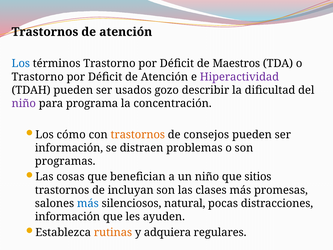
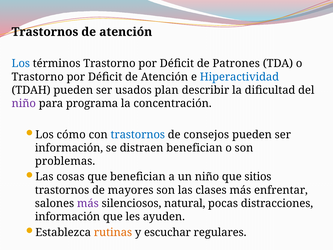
Maestros: Maestros -> Patrones (236, 63)
Hiperactividad colour: purple -> blue (239, 77)
gozo: gozo -> plan (167, 90)
trastornos colour: orange -> blue (138, 134)
distraen problemas: problemas -> benefician (194, 148)
programas: programas -> problemas (65, 161)
incluyan: incluyan -> mayores (131, 190)
promesas: promesas -> enfrentar (281, 190)
más colour: blue -> purple (88, 203)
adquiera: adquiera -> escuchar (167, 232)
